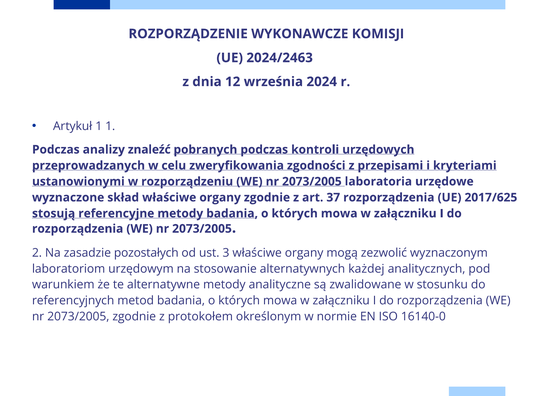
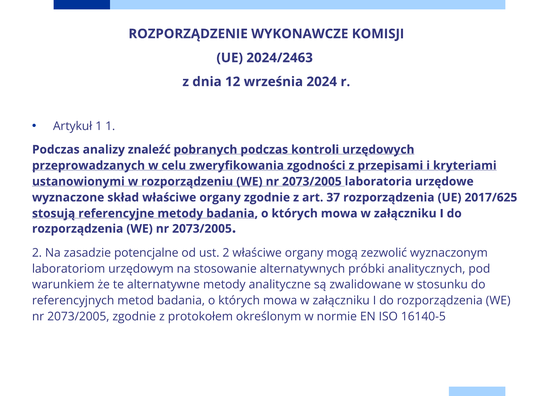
pozostałych: pozostałych -> potencjalne (146, 252)
ust 3: 3 -> 2 (226, 252)
każdej: każdej -> próbki (366, 268)
16140-0: 16140-0 -> 16140-5 (423, 316)
